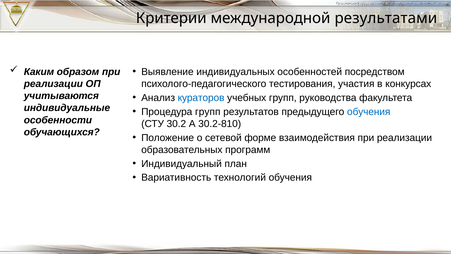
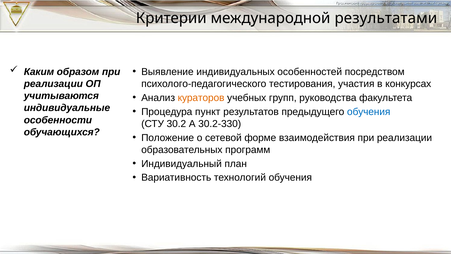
кураторов colour: blue -> orange (201, 98)
Процедура групп: групп -> пункт (208, 112)
30.2-810: 30.2-810 -> 30.2-330 (220, 124)
